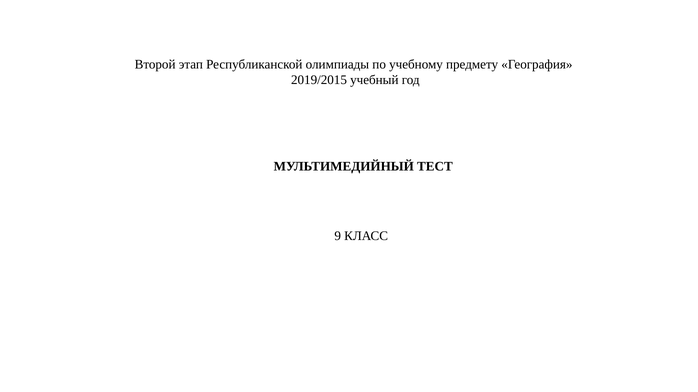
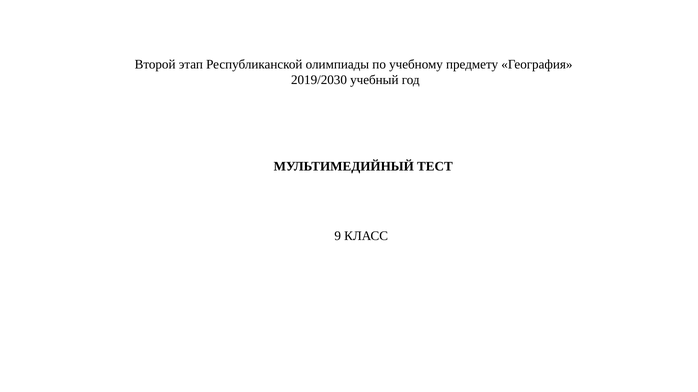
2019/2015: 2019/2015 -> 2019/2030 (319, 80)
